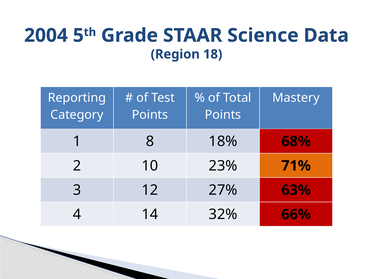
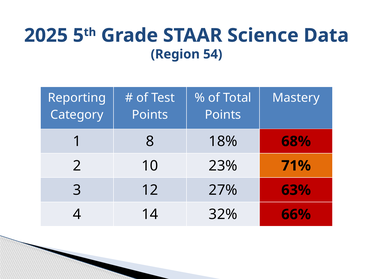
2004: 2004 -> 2025 (46, 36)
18: 18 -> 54 (213, 54)
